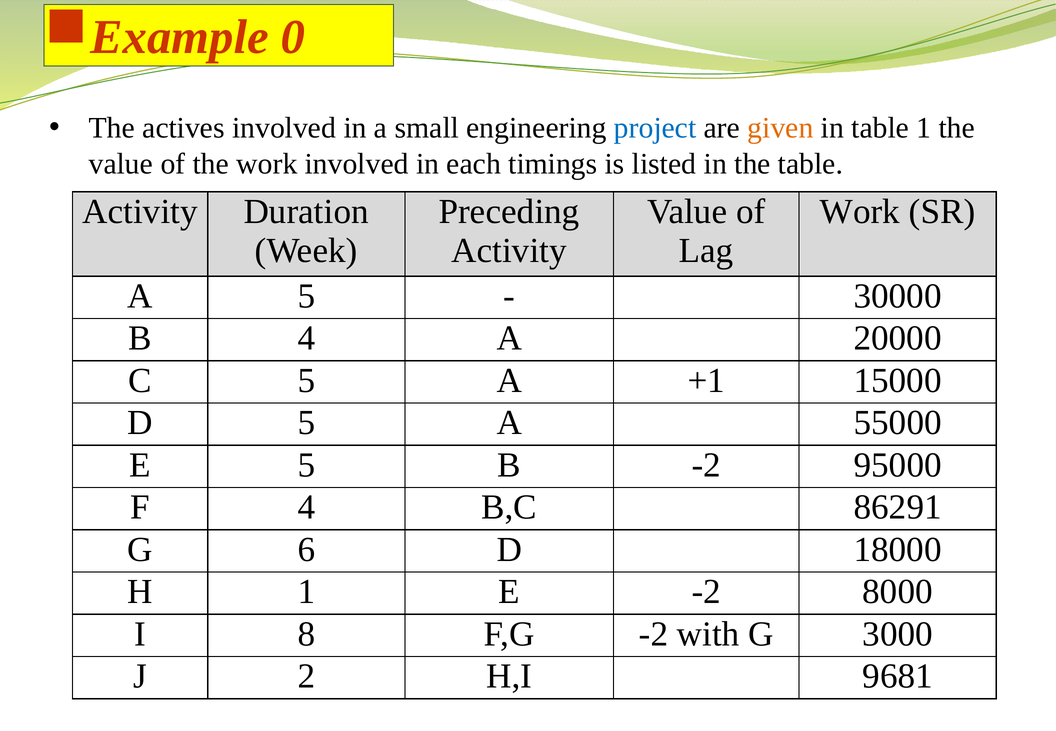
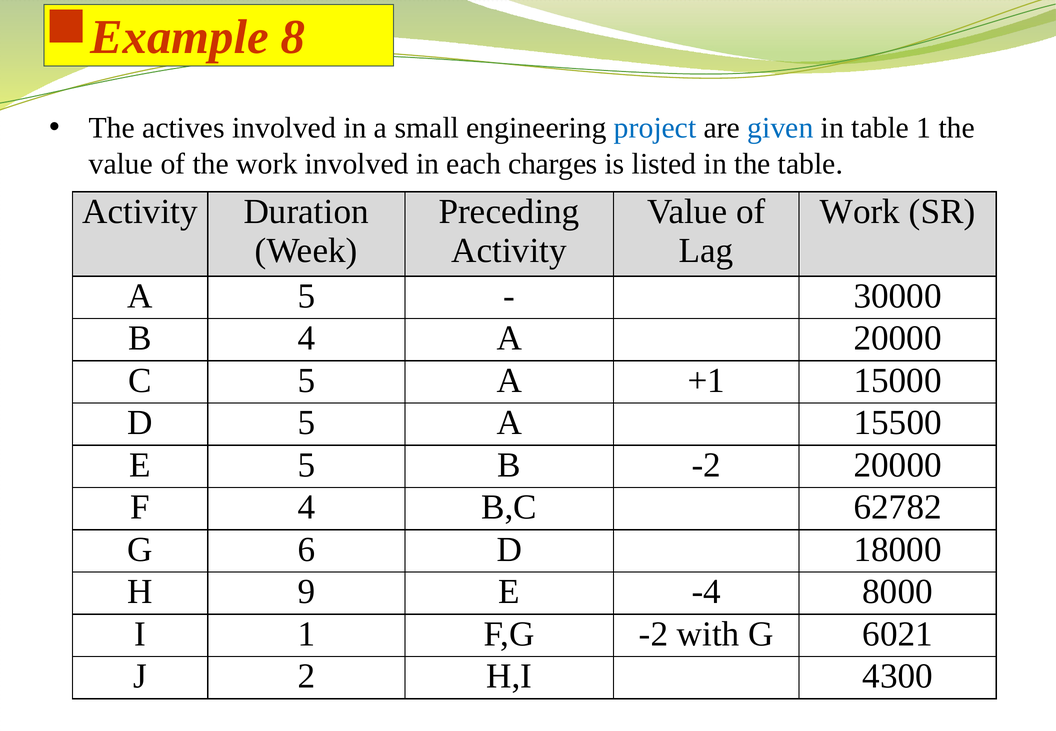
0: 0 -> 8 (293, 37)
given colour: orange -> blue (781, 128)
timings: timings -> charges (553, 164)
55000: 55000 -> 15500 (898, 423)
-2 95000: 95000 -> 20000 (898, 465)
86291: 86291 -> 62782 (898, 507)
H 1: 1 -> 9 (306, 592)
E -2: -2 -> -4 (706, 592)
I 8: 8 -> 1 (306, 634)
3000: 3000 -> 6021 (898, 634)
9681: 9681 -> 4300 (898, 676)
